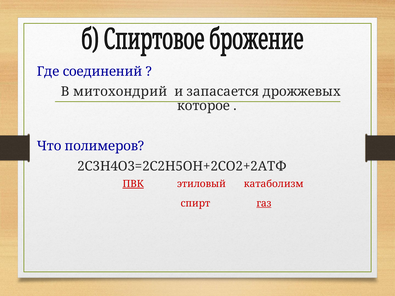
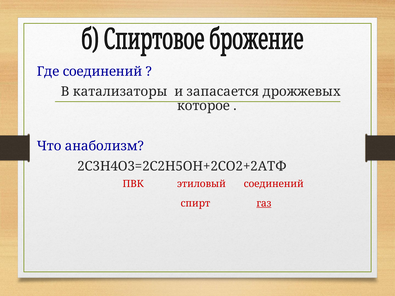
митохондрий: митохондрий -> катализаторы (120, 92)
полимеров: полимеров -> анаболизм (104, 146)
ПВК underline: present -> none (133, 184)
этиловый катаболизм: катаболизм -> соединений (274, 184)
